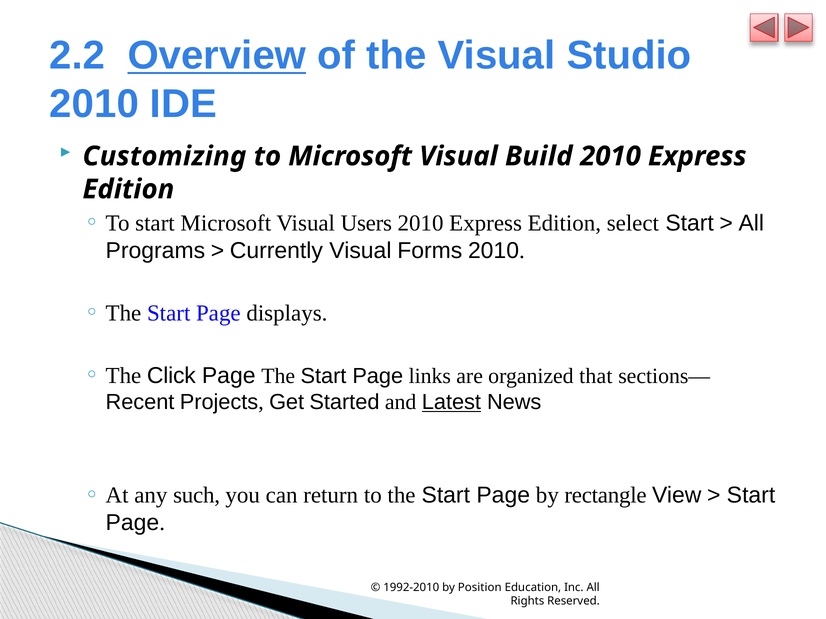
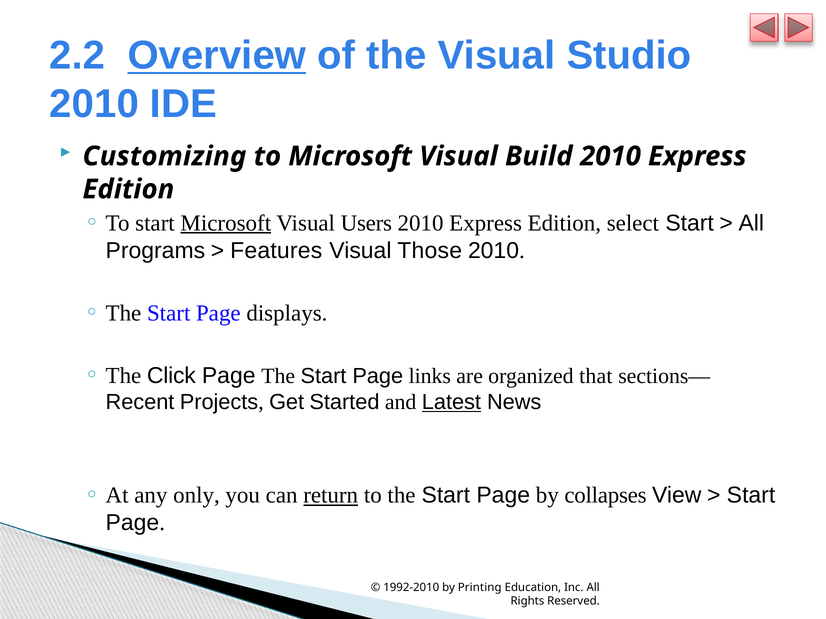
Microsoft underline: none -> present (226, 223)
Currently: Currently -> Features (276, 251)
Forms: Forms -> Those (430, 251)
such: such -> only (196, 496)
return underline: none -> present (331, 496)
rectangle: rectangle -> collapses (606, 496)
Position: Position -> Printing (480, 588)
